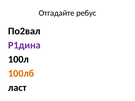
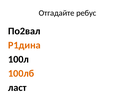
Р1дина colour: purple -> orange (24, 45)
